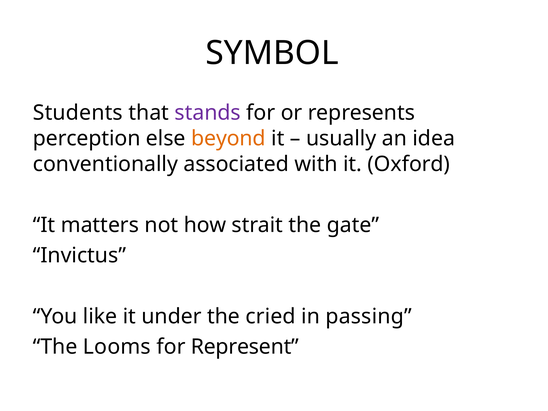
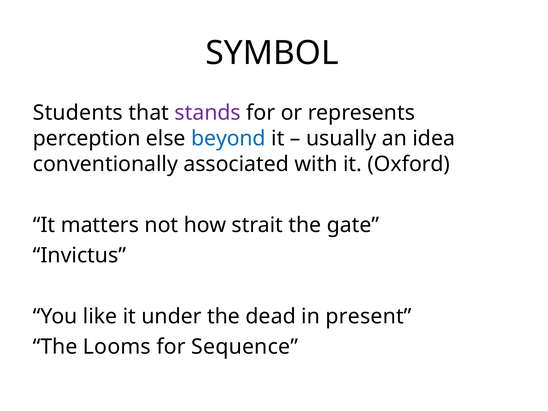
beyond colour: orange -> blue (228, 139)
cried: cried -> dead (271, 316)
passing: passing -> present (369, 316)
Represent: Represent -> Sequence (245, 347)
